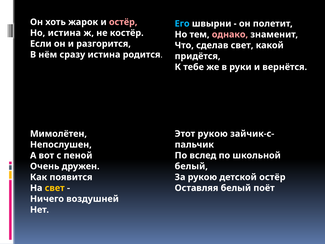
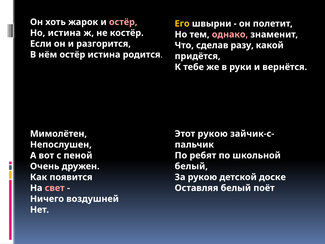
Его colour: light blue -> yellow (182, 24)
сделав свет: свет -> разу (242, 45)
нём сразу: сразу -> остёр (72, 55)
вслед: вслед -> ребят (203, 155)
детской остёр: остёр -> доске (272, 177)
свет colour: yellow -> pink (55, 188)
